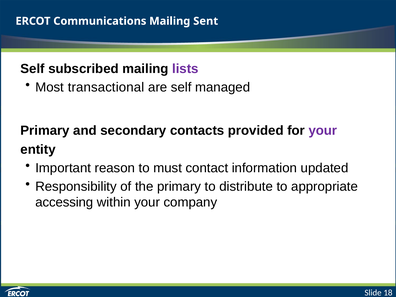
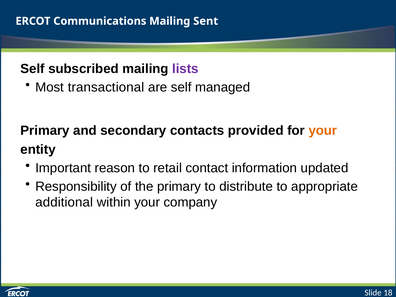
your colour: purple -> orange (323, 131)
must: must -> retail (168, 168)
accessing: accessing -> additional (64, 202)
